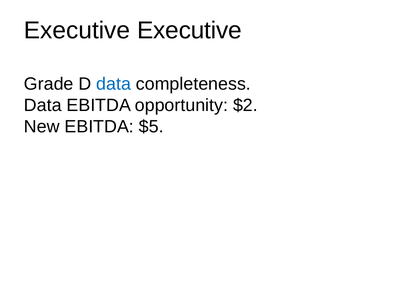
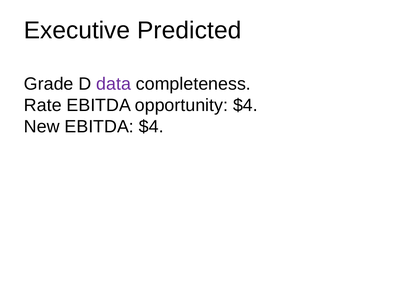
Executive Executive: Executive -> Predicted (189, 30)
data colour: blue -> purple (114, 84)
Data: Data -> Rate (43, 105)
opportunity $2: $2 -> $4 (245, 105)
EBITDA $5: $5 -> $4 (151, 127)
